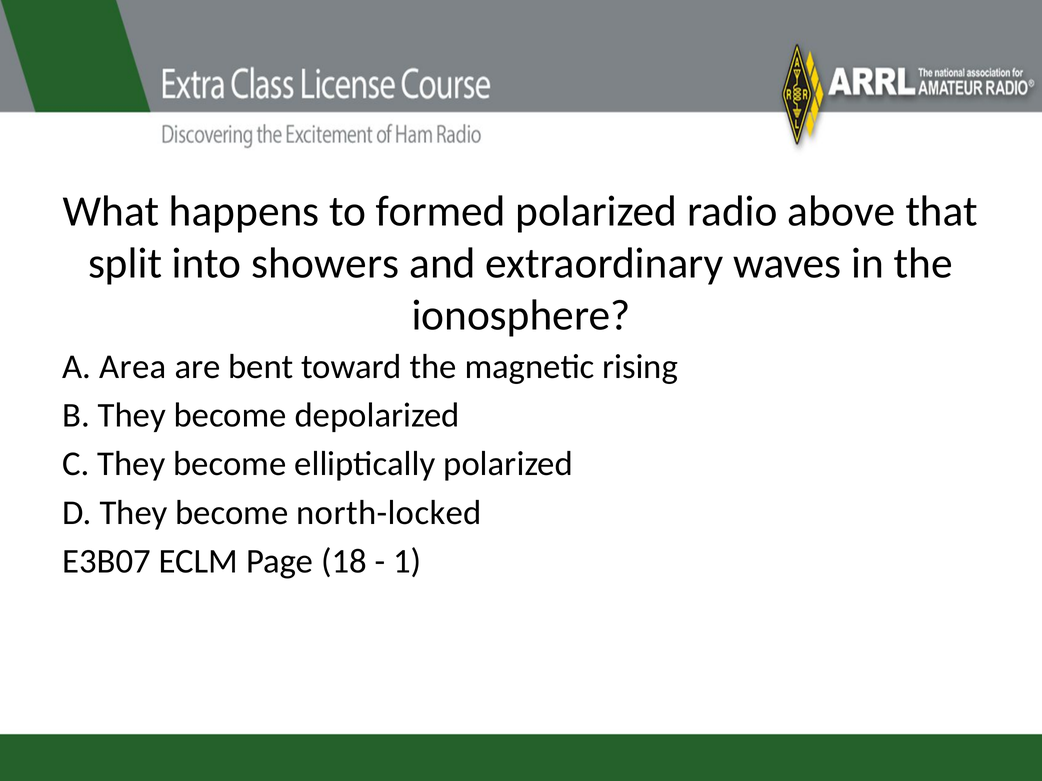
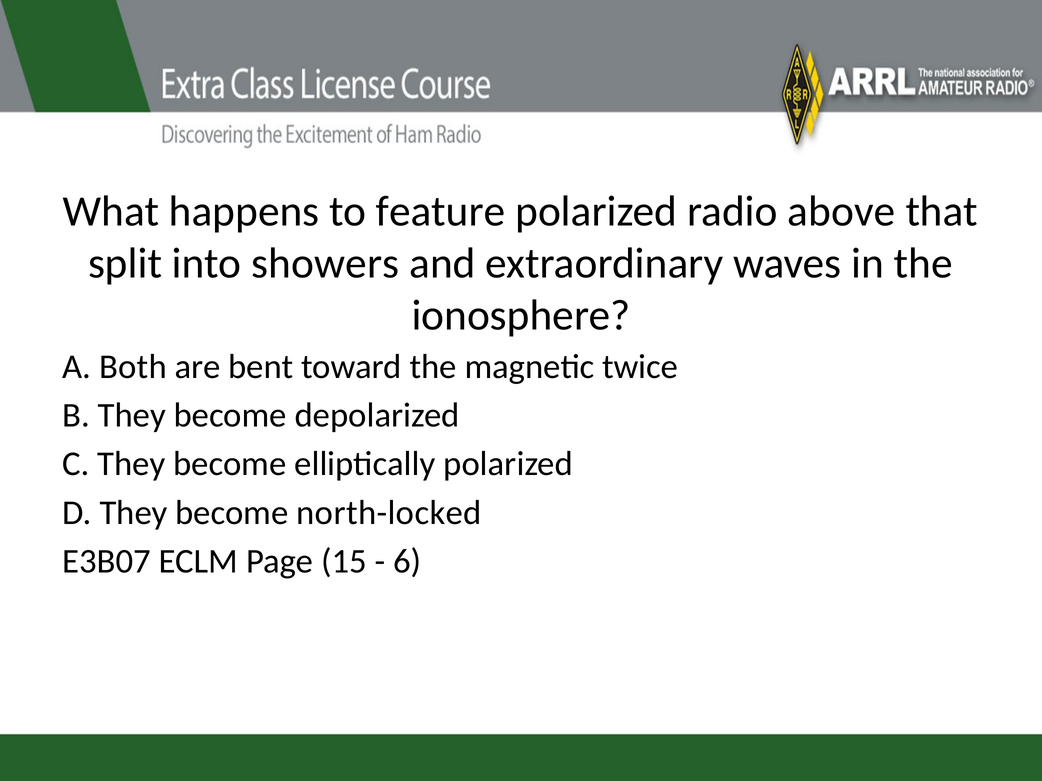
formed: formed -> feature (441, 211)
Area: Area -> Both (133, 367)
rising: rising -> twice (640, 367)
18: 18 -> 15 (344, 562)
1: 1 -> 6 (407, 562)
